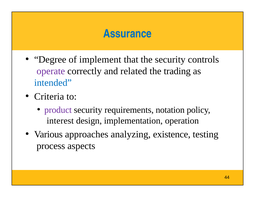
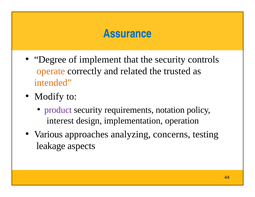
operate colour: purple -> orange (51, 71)
trading: trading -> trusted (177, 71)
intended colour: blue -> orange (53, 83)
Criteria: Criteria -> Modify (49, 97)
existence: existence -> concerns (172, 134)
process: process -> leakage (51, 146)
